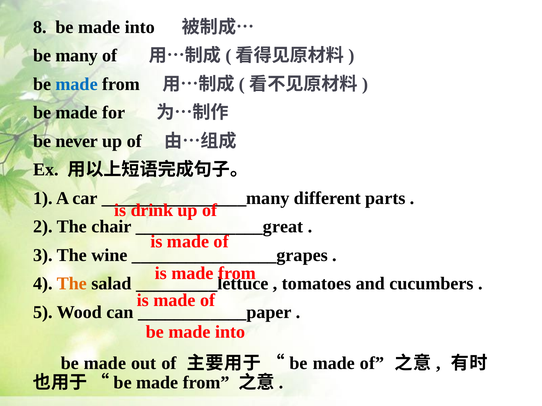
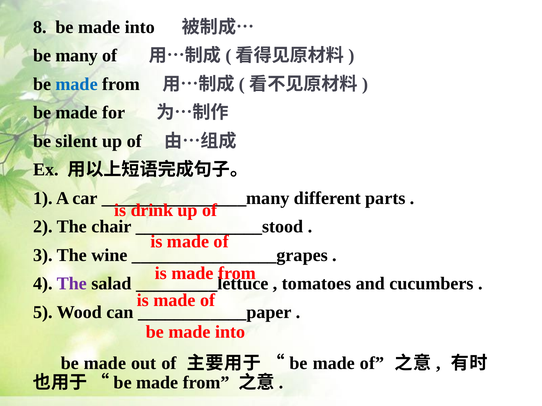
never: never -> silent (77, 141)
______________great: ______________great -> ______________stood (220, 227)
The colour: orange -> purple (72, 284)
